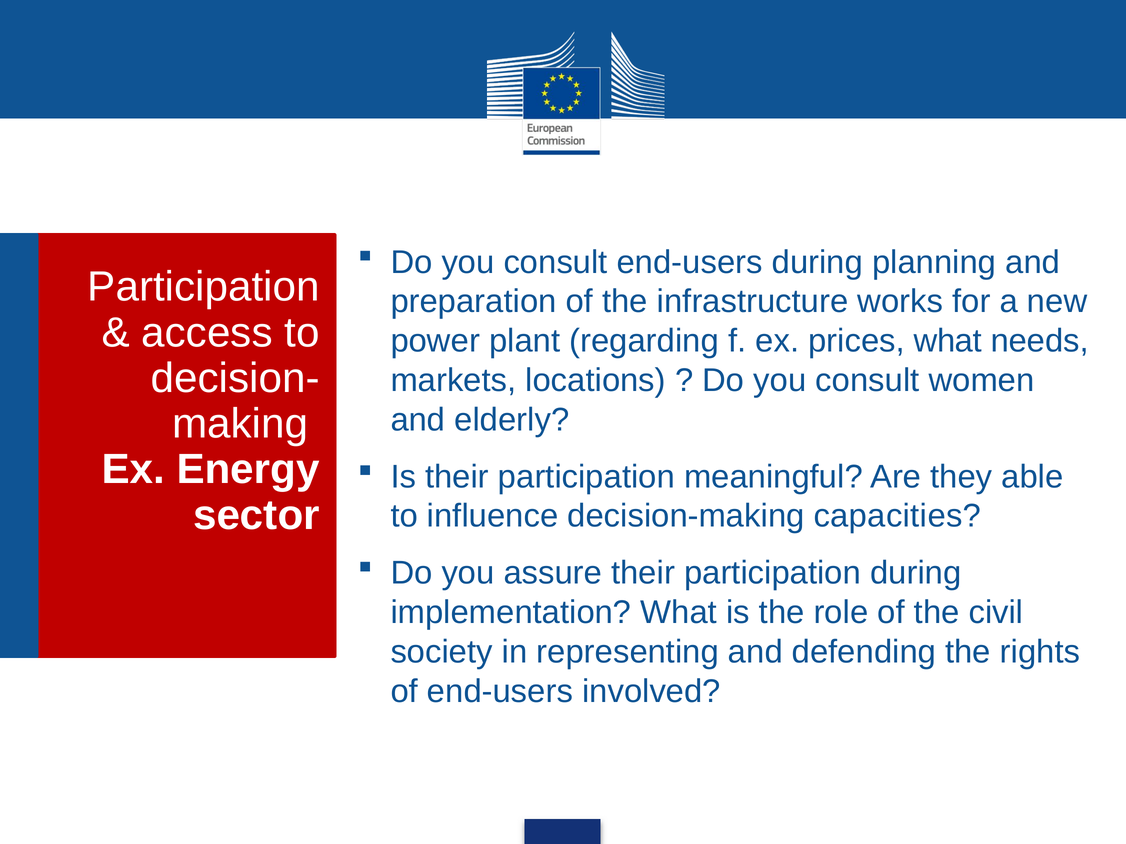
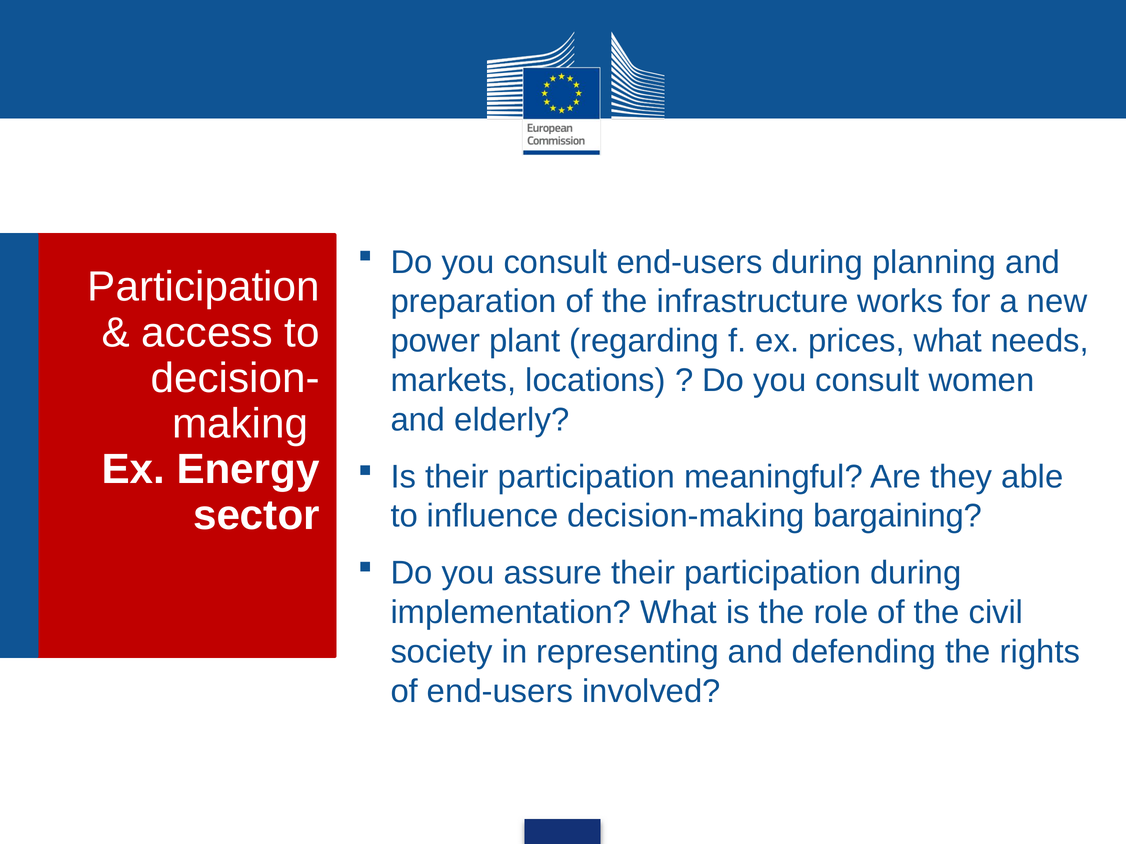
capacities: capacities -> bargaining (898, 516)
